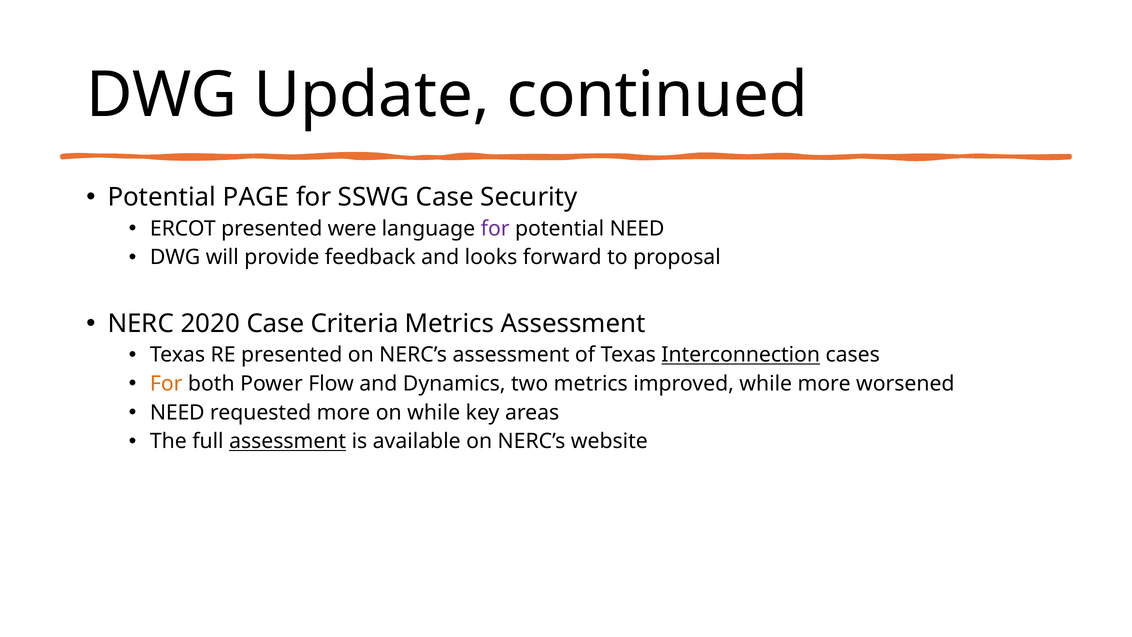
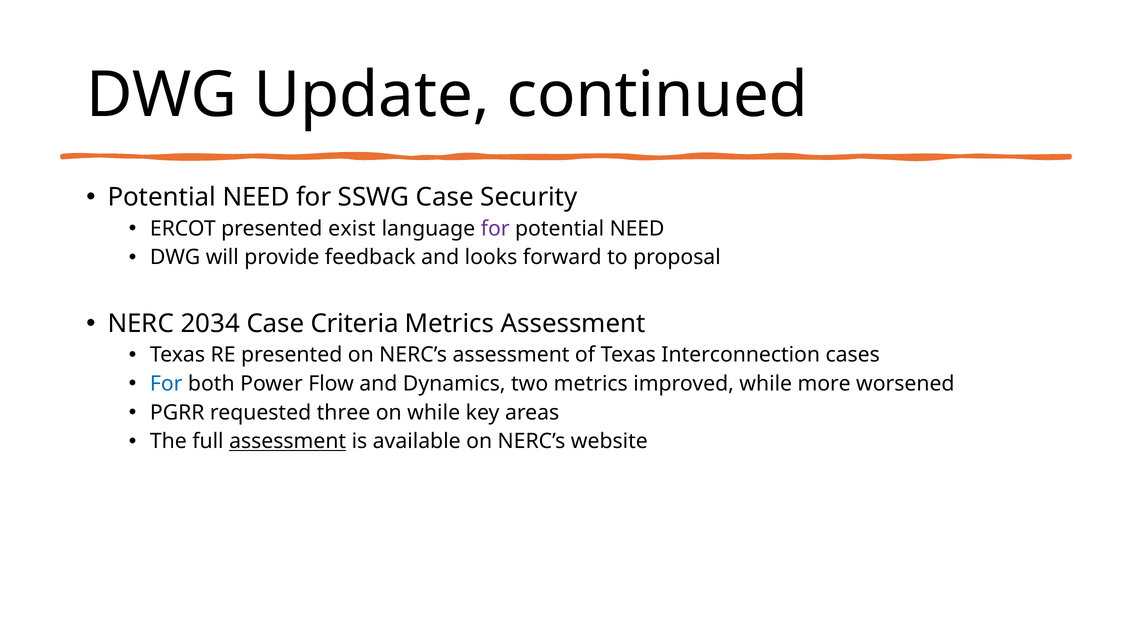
PAGE: PAGE -> NEED (256, 197)
were: were -> exist (352, 229)
2020: 2020 -> 2034 (210, 323)
Interconnection underline: present -> none (741, 355)
For colour: orange -> blue (166, 384)
NEED: NEED -> PGRR (177, 412)
requested more: more -> three (343, 412)
